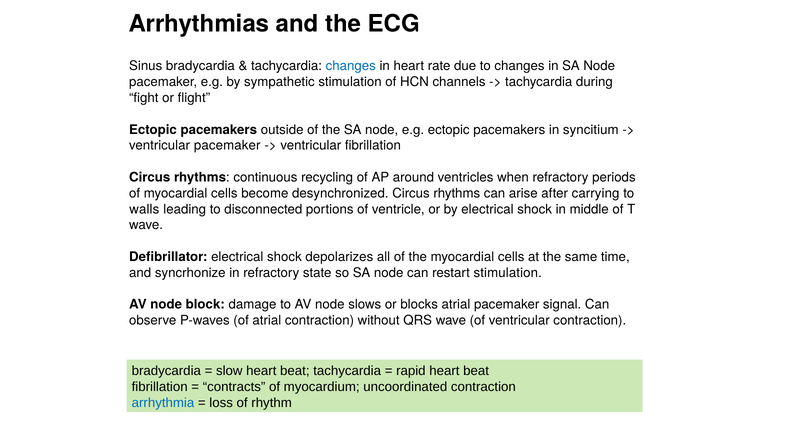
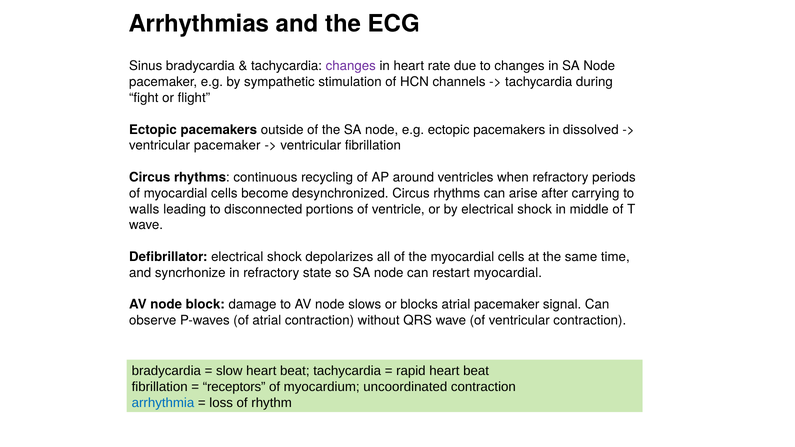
changes colour: blue -> purple (351, 66)
syncitium: syncitium -> dissolved (591, 130)
restart stimulation: stimulation -> myocardial (508, 273)
contracts: contracts -> receptors (234, 387)
